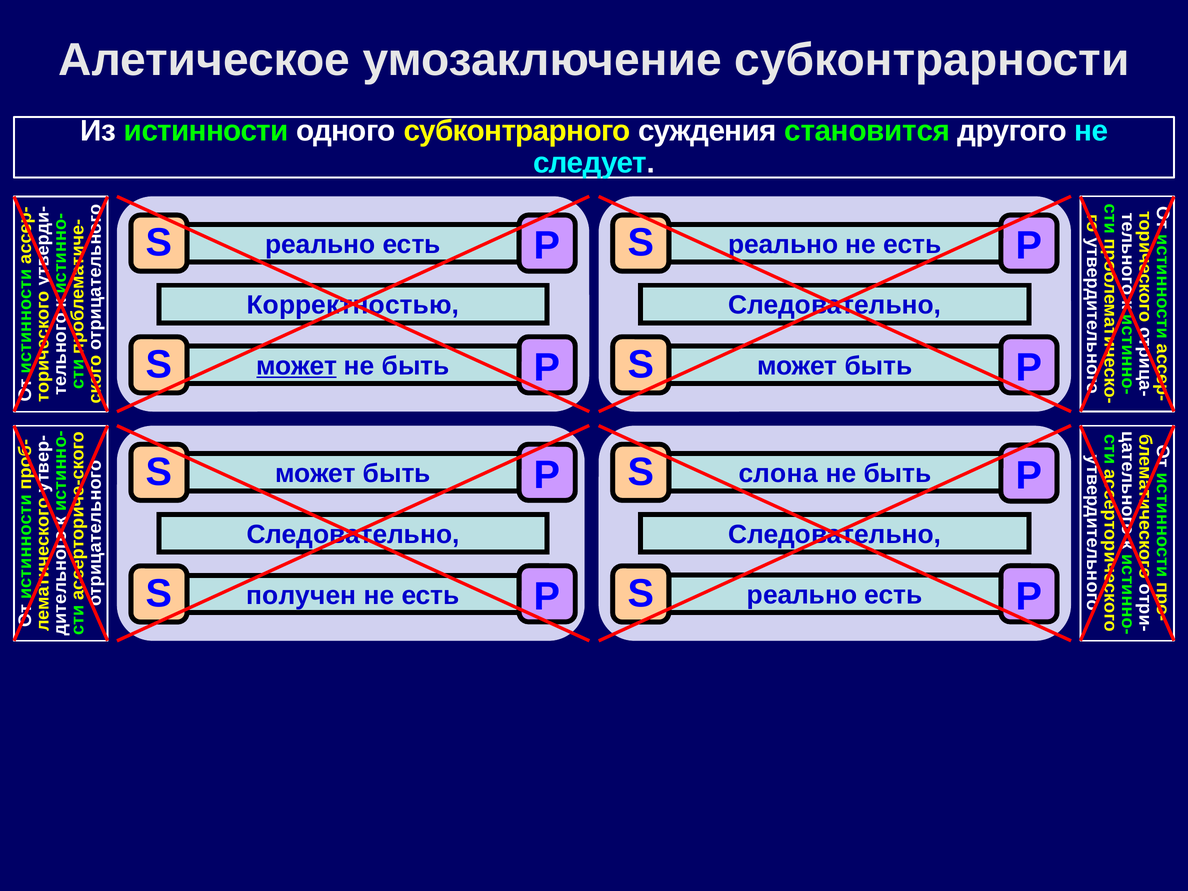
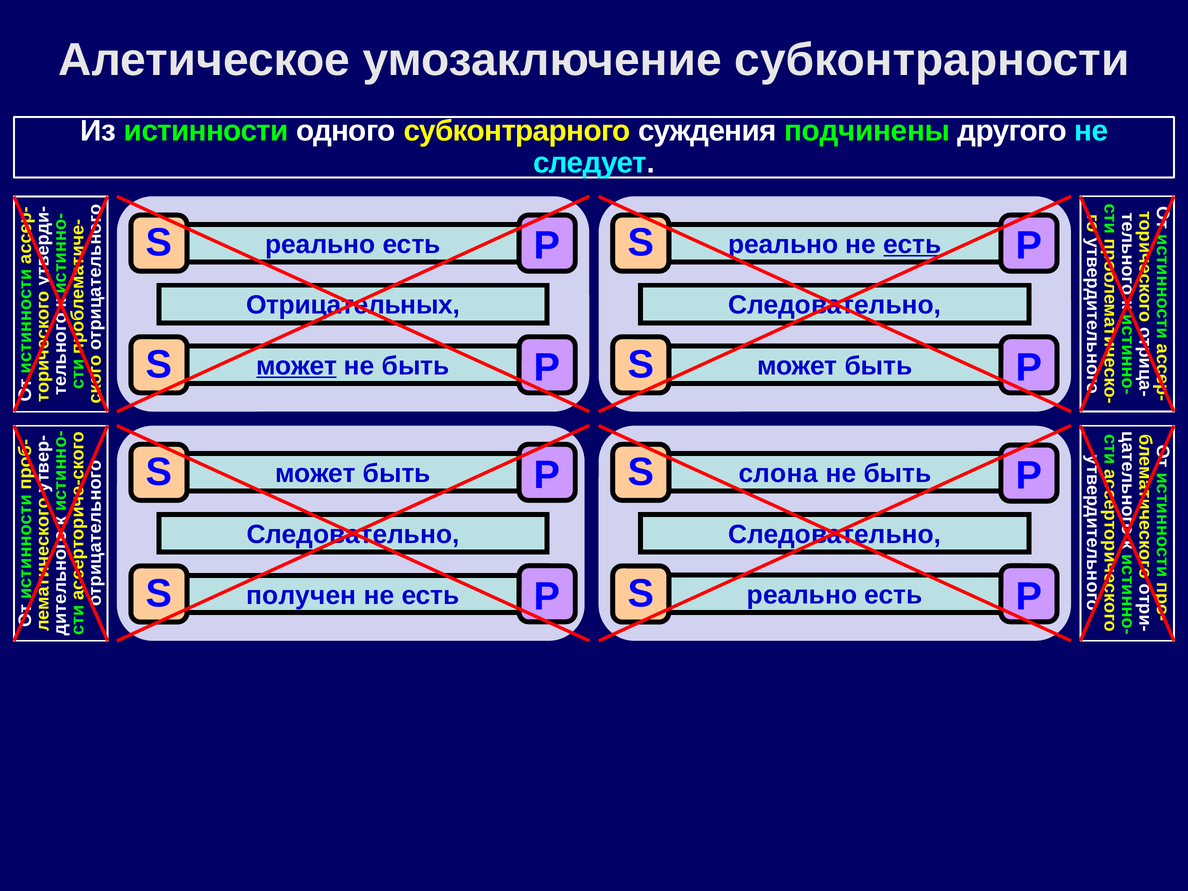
становится: становится -> подчинены (867, 131)
есть underline: none -> present (912, 245)
Корректностью: Корректностью -> Отрицательных (353, 305)
